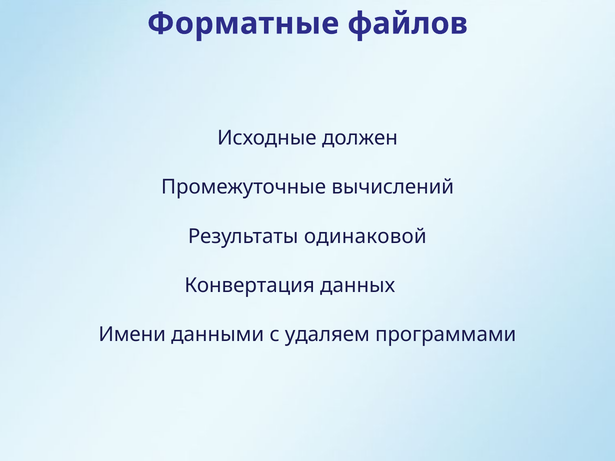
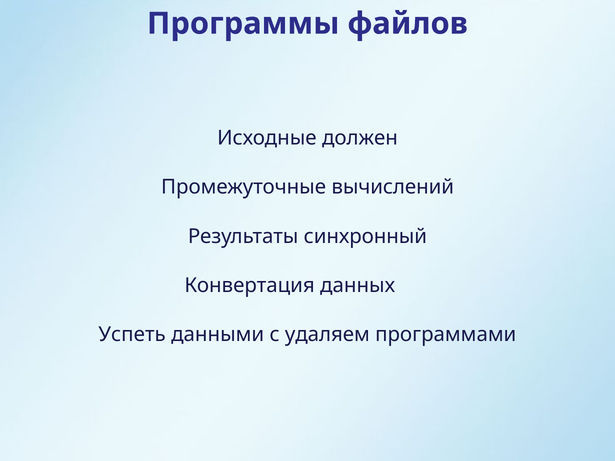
Форматные: Форматные -> Программы (243, 24)
одинаковой: одинаковой -> синхронный (365, 236)
Имени: Имени -> Успеть (132, 335)
